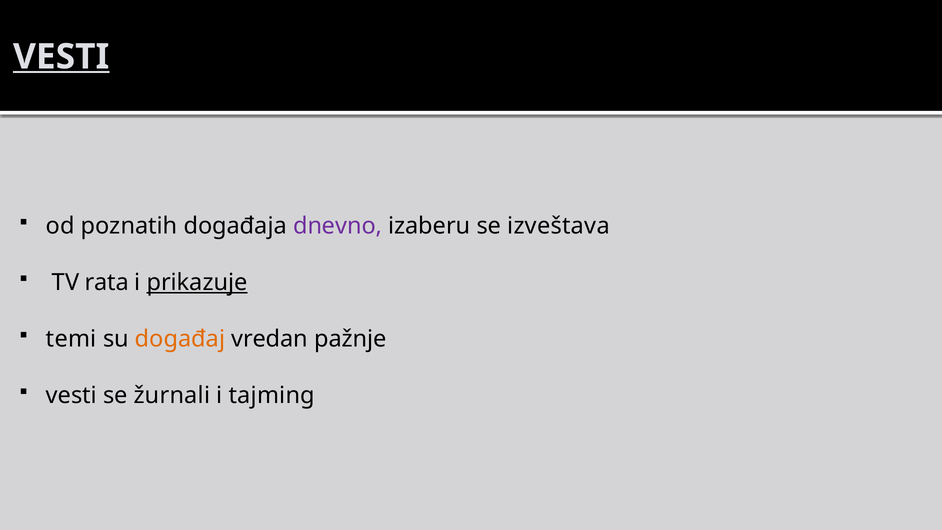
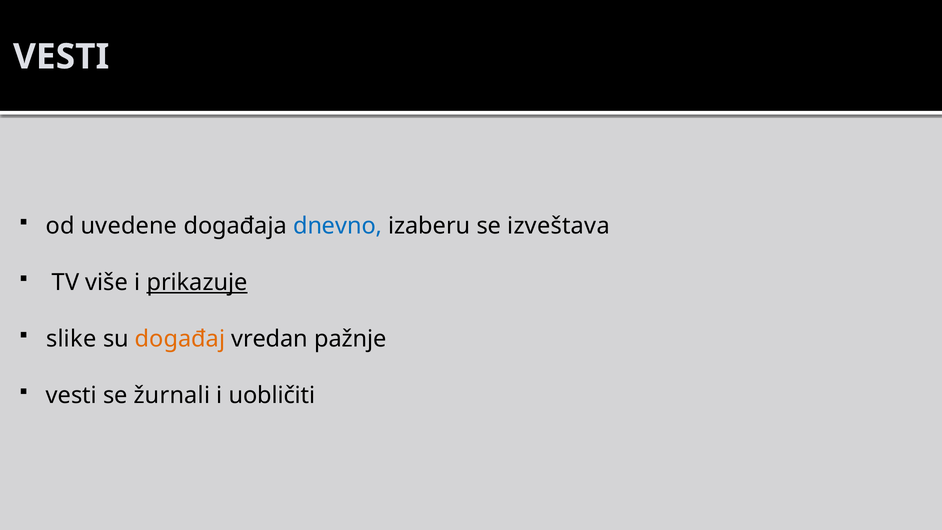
VESTI underline: present -> none (61, 57)
poznatih: poznatih -> uvedene (129, 226)
dnevno colour: purple -> blue (338, 226)
rata: rata -> više (107, 282)
temi: temi -> slike (71, 339)
tajming: tajming -> uobličiti (272, 396)
